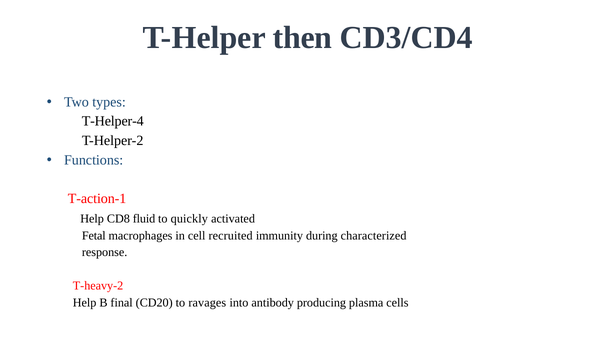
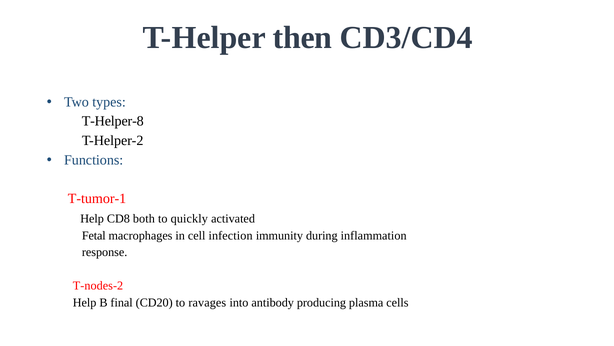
T-Helper-4: T-Helper-4 -> T-Helper-8 (113, 121)
T-action-1: T-action-1 -> T-tumor-1 (97, 198)
fluid: fluid -> both (144, 218)
recruited: recruited -> infection (231, 235)
characterized: characterized -> inflammation (374, 235)
T-heavy-2: T-heavy-2 -> T-nodes-2 (98, 285)
